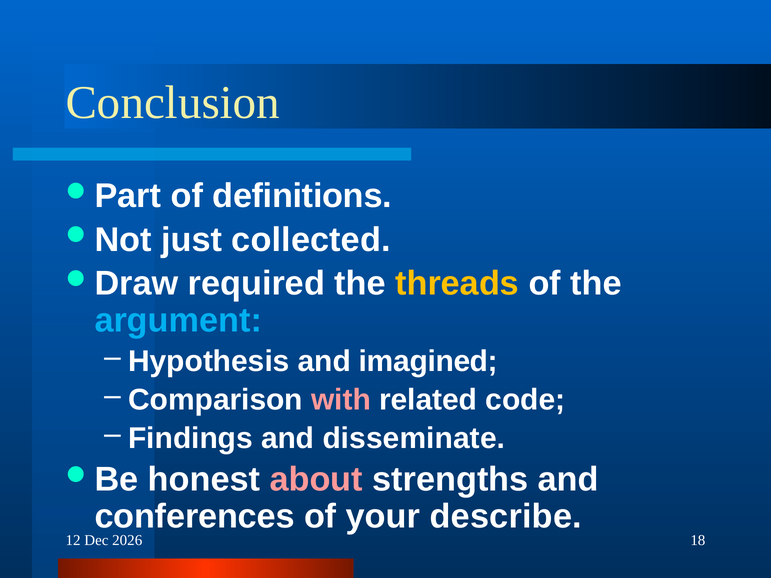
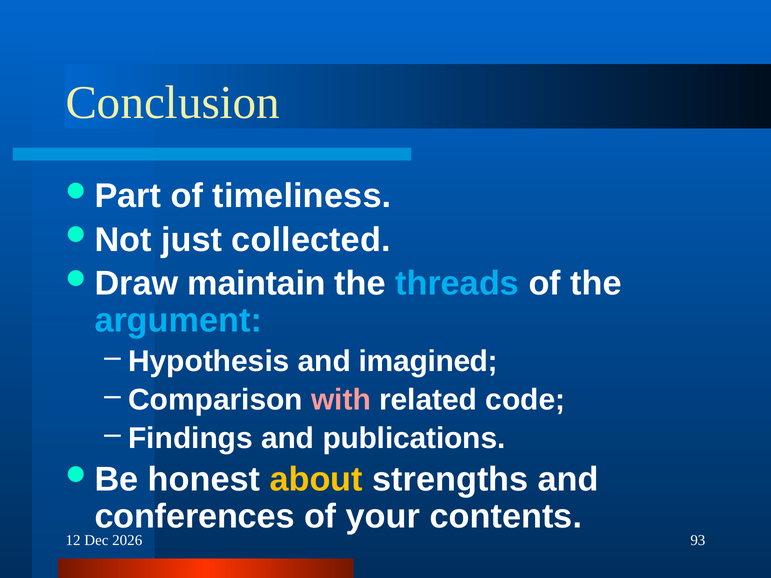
definitions: definitions -> timeliness (302, 196)
required: required -> maintain (257, 284)
threads colour: yellow -> light blue (457, 284)
disseminate: disseminate -> publications (414, 438)
about colour: pink -> yellow (316, 480)
describe: describe -> contents (506, 517)
18: 18 -> 93 (698, 541)
